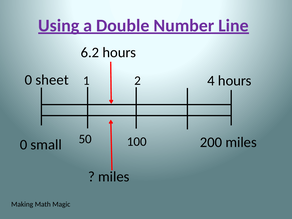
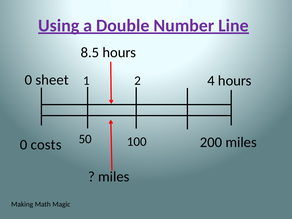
6.2: 6.2 -> 8.5 (90, 53)
small: small -> costs (46, 145)
